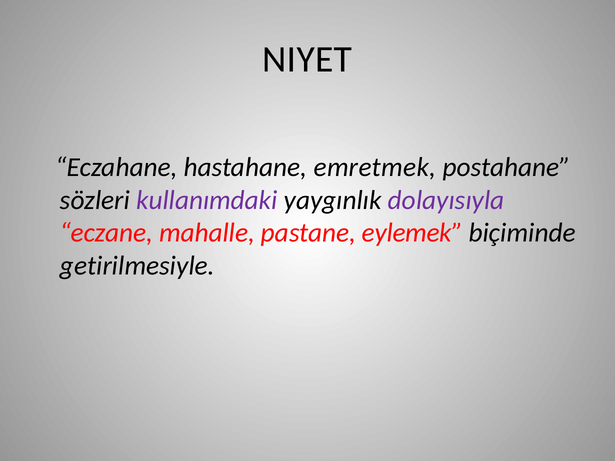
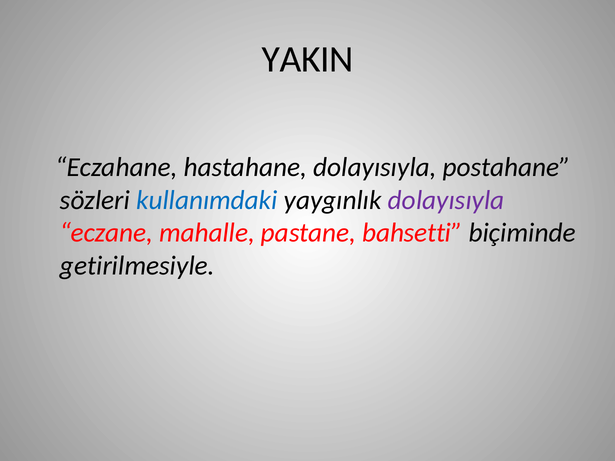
NIYET: NIYET -> YAKIN (308, 60)
hastahane emretmek: emretmek -> dolayısıyla (375, 167)
kullanımdaki colour: purple -> blue (207, 200)
eylemek: eylemek -> bahsetti (412, 233)
